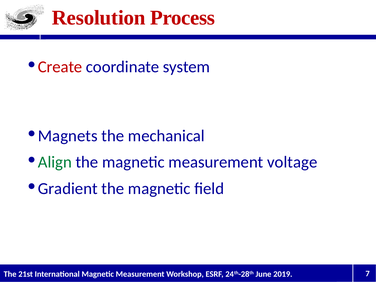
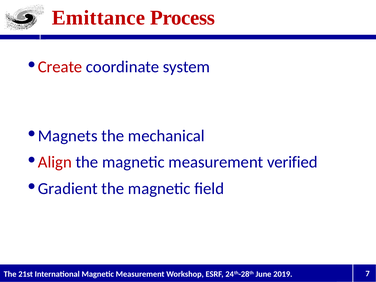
Resolution: Resolution -> Emittance (98, 18)
Align colour: green -> red (55, 162)
voltage: voltage -> verified (292, 162)
